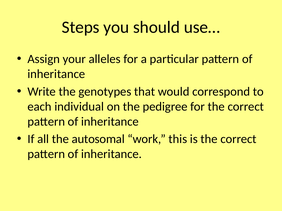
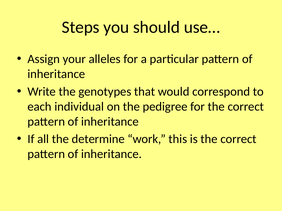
autosomal: autosomal -> determine (98, 139)
